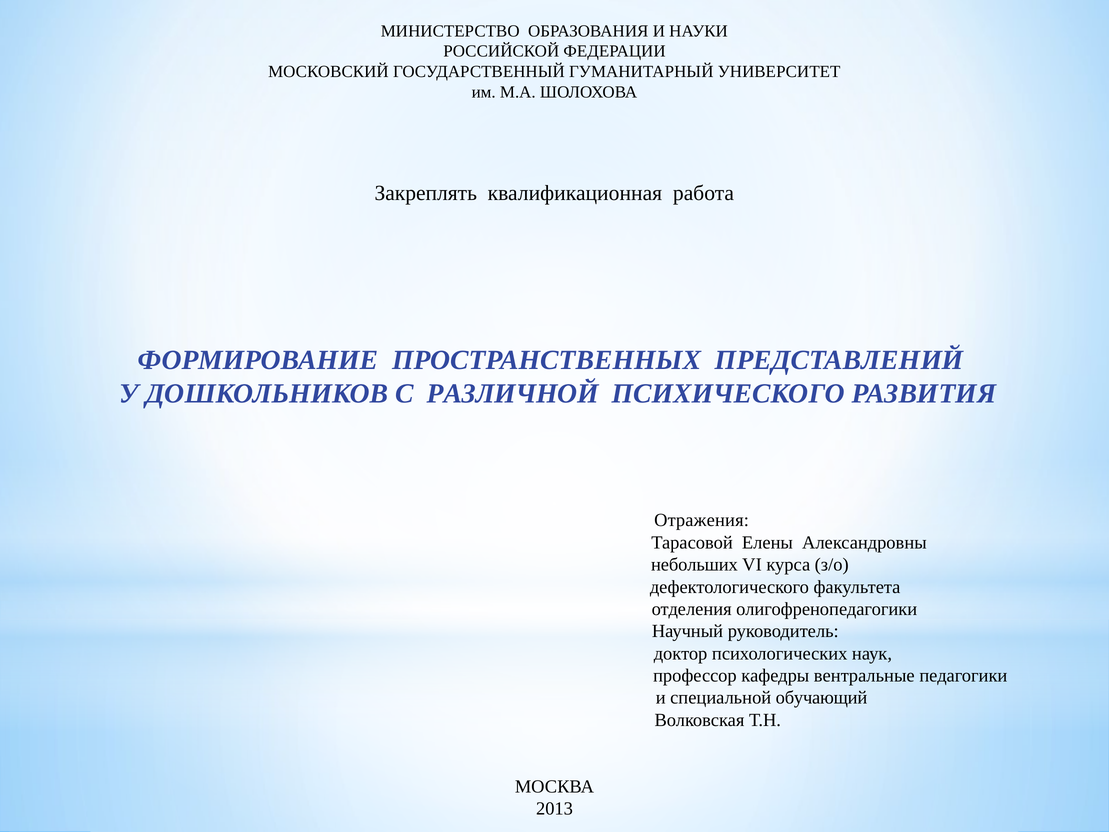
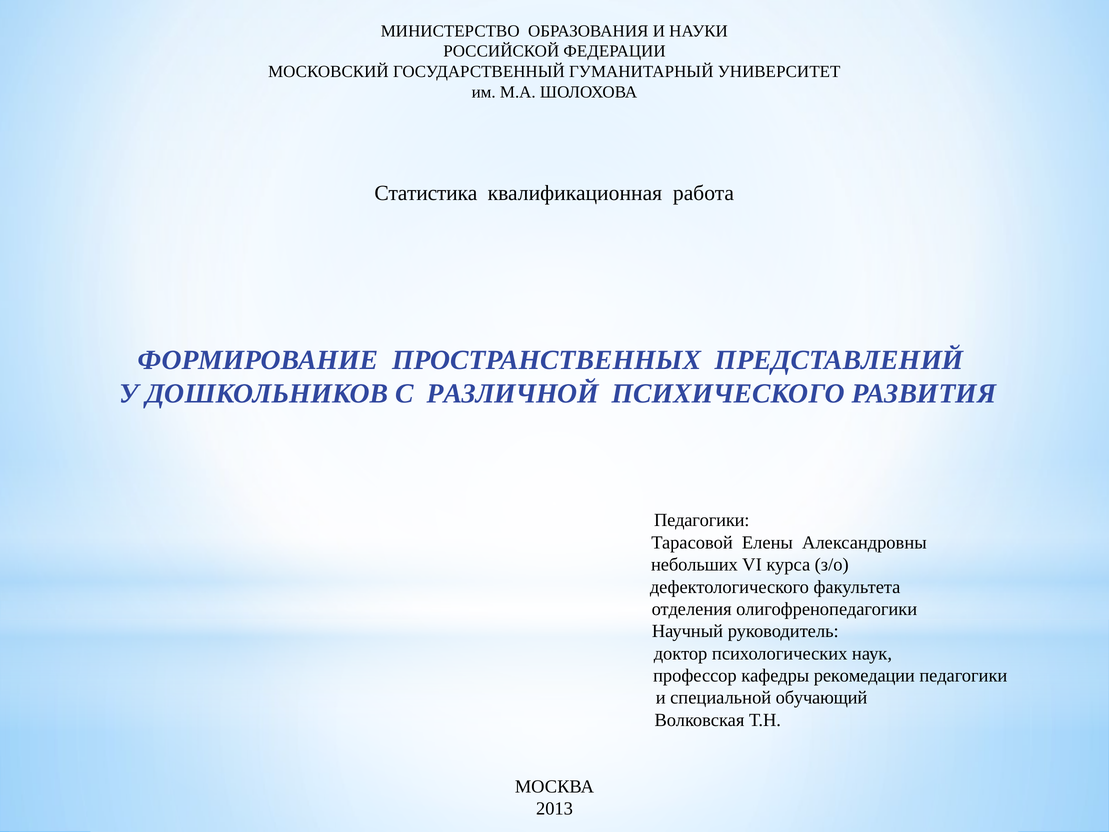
Закреплять: Закреплять -> Статистика (426, 193)
Отражения: Отражения -> Педагогики (702, 520)
вентральные: вентральные -> рекомедации (864, 676)
